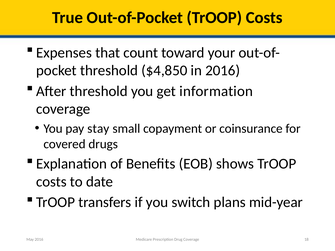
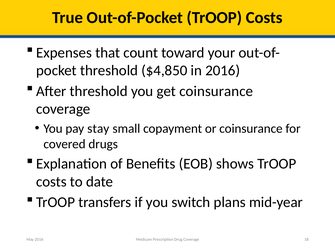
get information: information -> coinsurance (216, 91)
